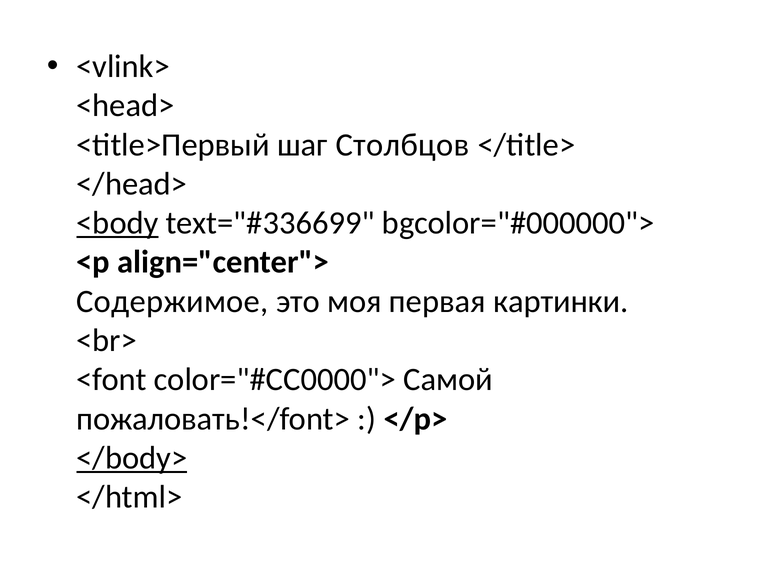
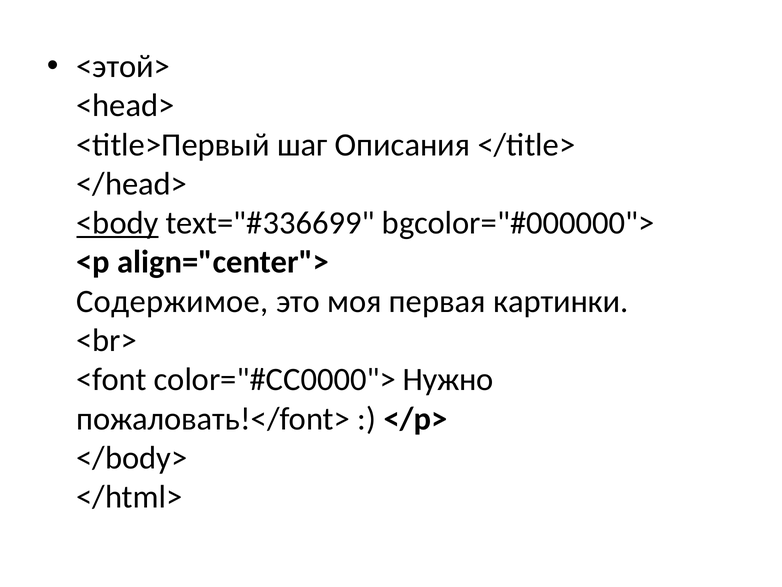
<vlink>: <vlink> -> <этой> (123, 66)
Столбцов: Столбцов -> Описания (403, 145)
Самой: Самой -> Нужно (448, 379)
</body> underline: present -> none (132, 457)
